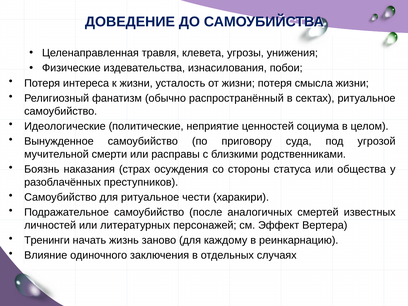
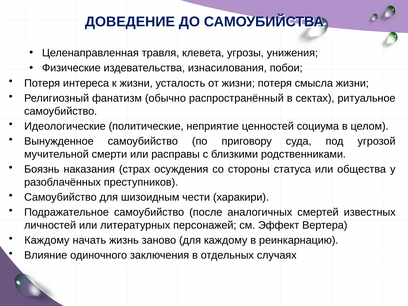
для ритуальное: ритуальное -> шизоидным (150, 197)
Тренинги: Тренинги -> Каждому (47, 240)
